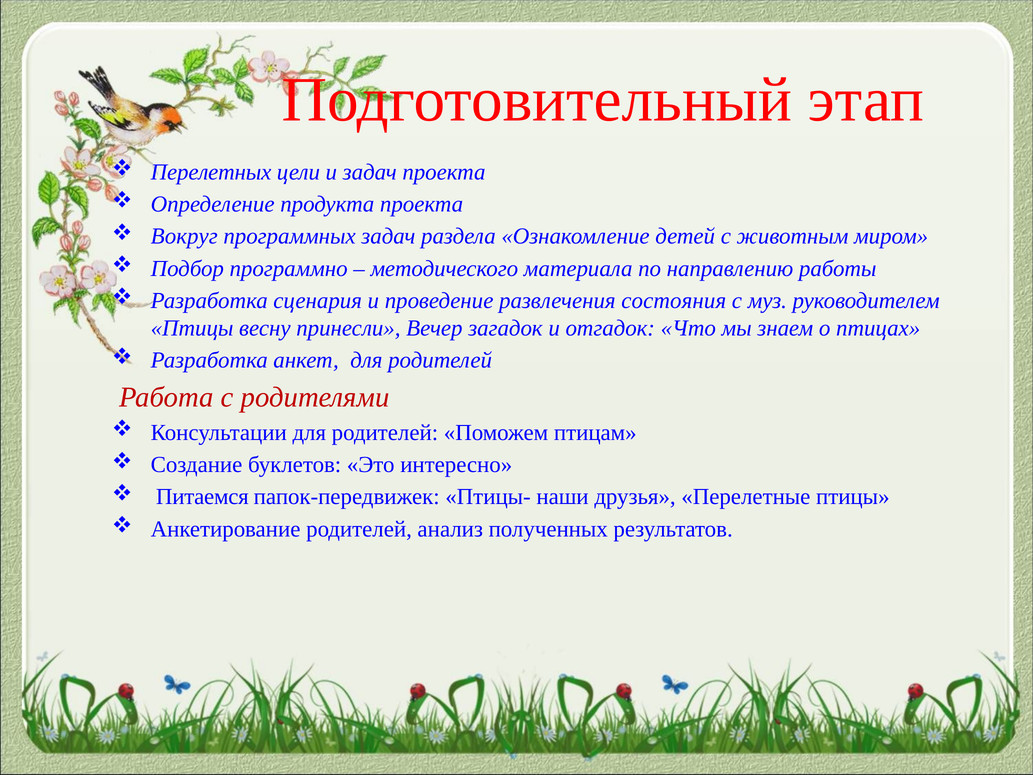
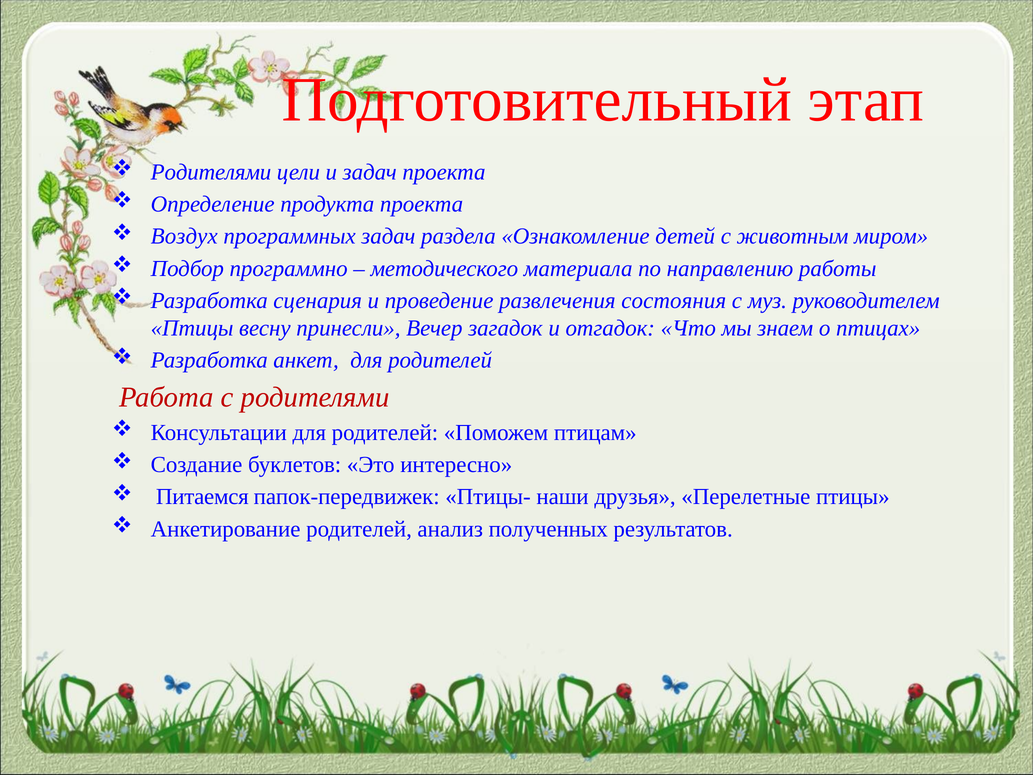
Перелетных: Перелетных -> Родителями (211, 172)
Вокруг: Вокруг -> Воздух (184, 236)
